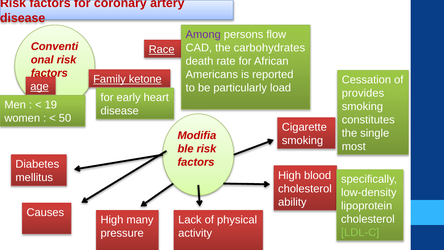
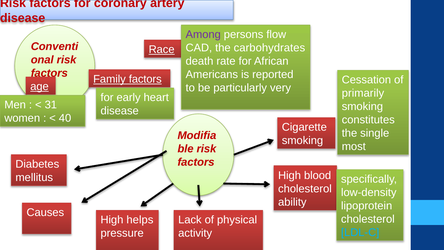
Family ketone: ketone -> factors (145, 79)
load: load -> very (281, 88)
provides: provides -> primarily (363, 93)
19: 19 -> 31 (51, 105)
50: 50 -> 40 (65, 118)
many: many -> helps (140, 220)
LDL-C colour: light green -> light blue (360, 232)
